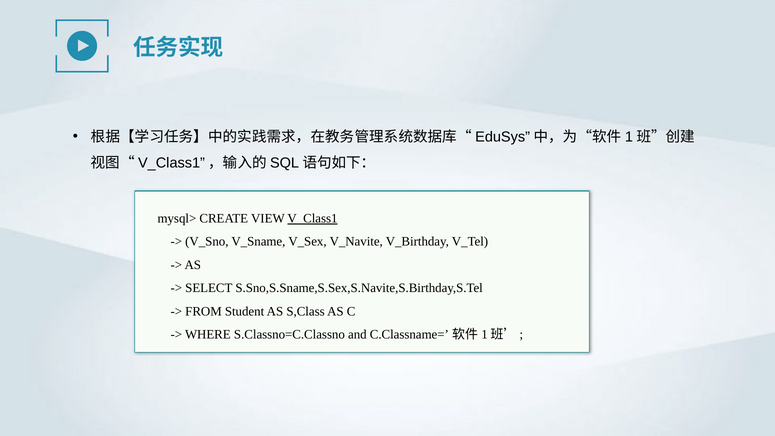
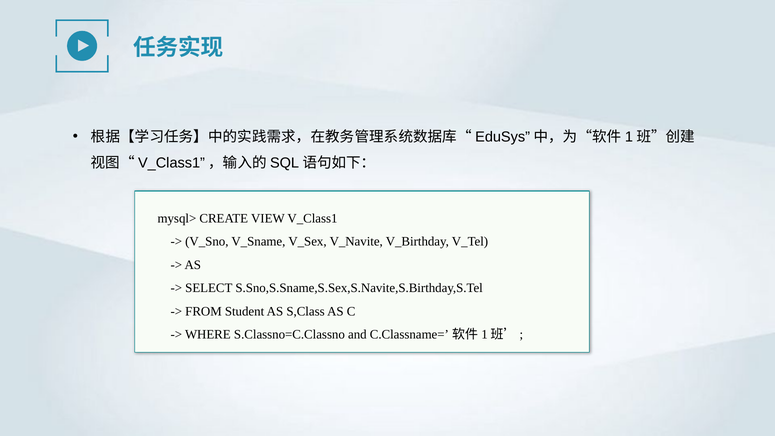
V_Class1 underline: present -> none (312, 218)
